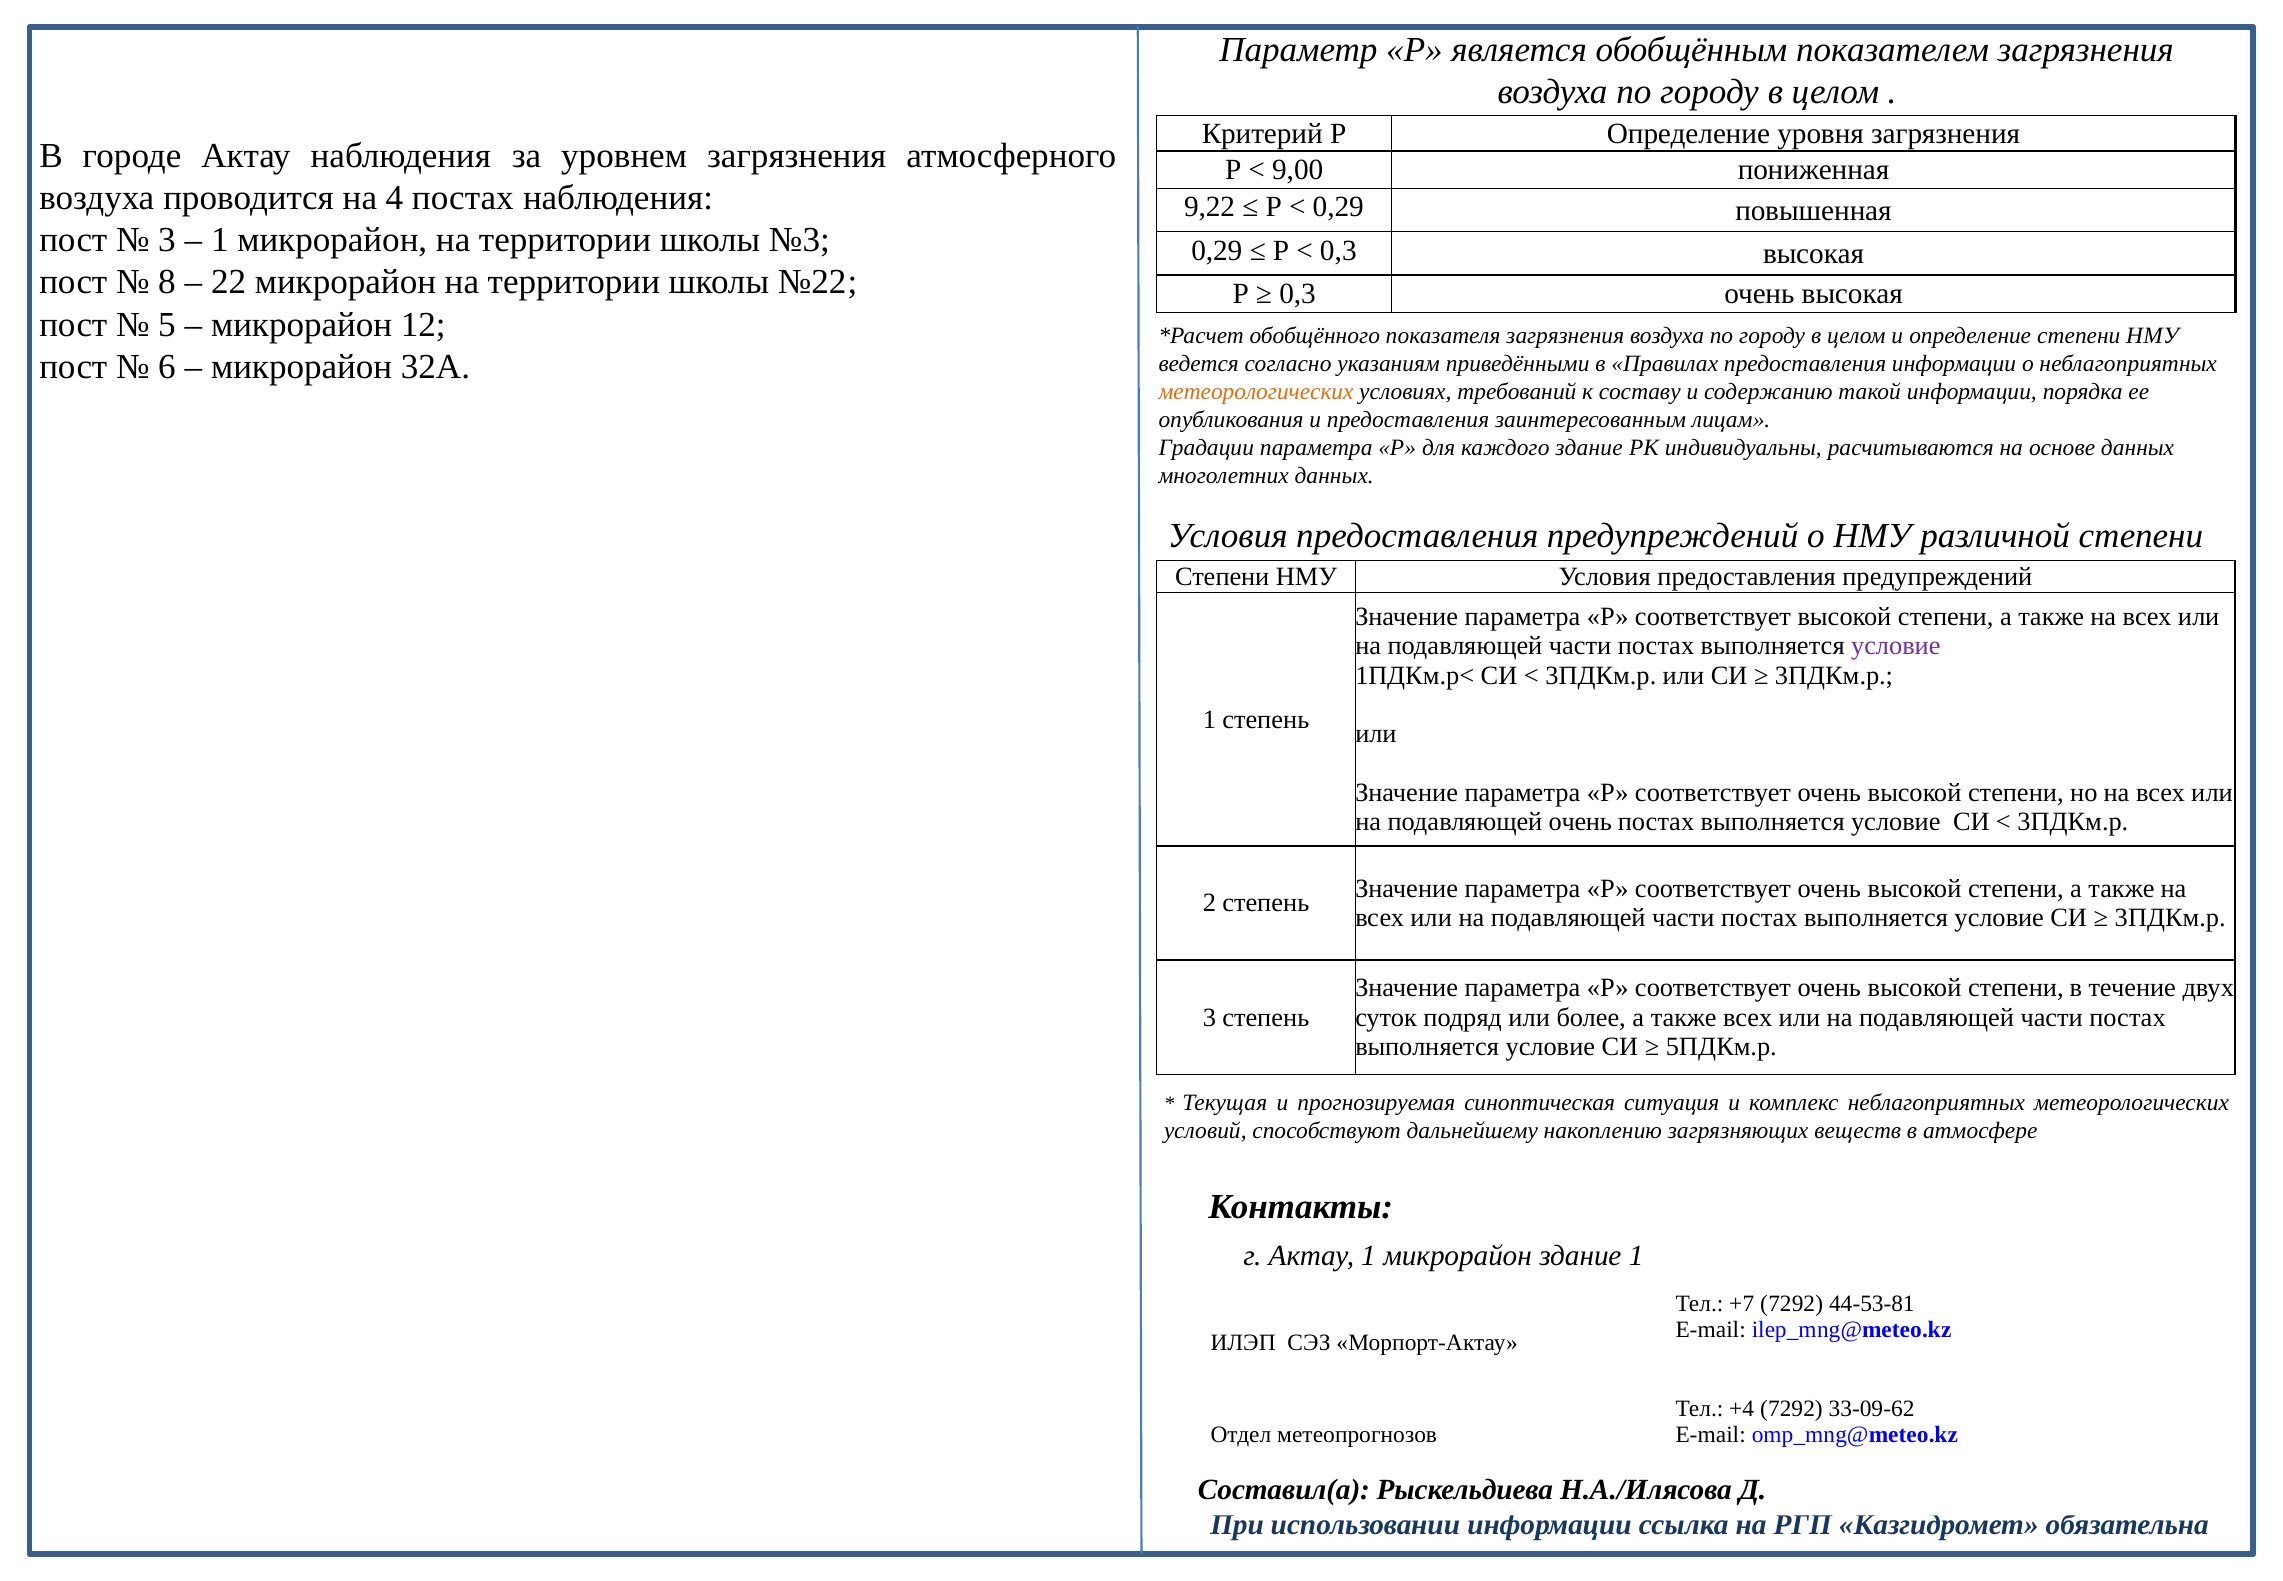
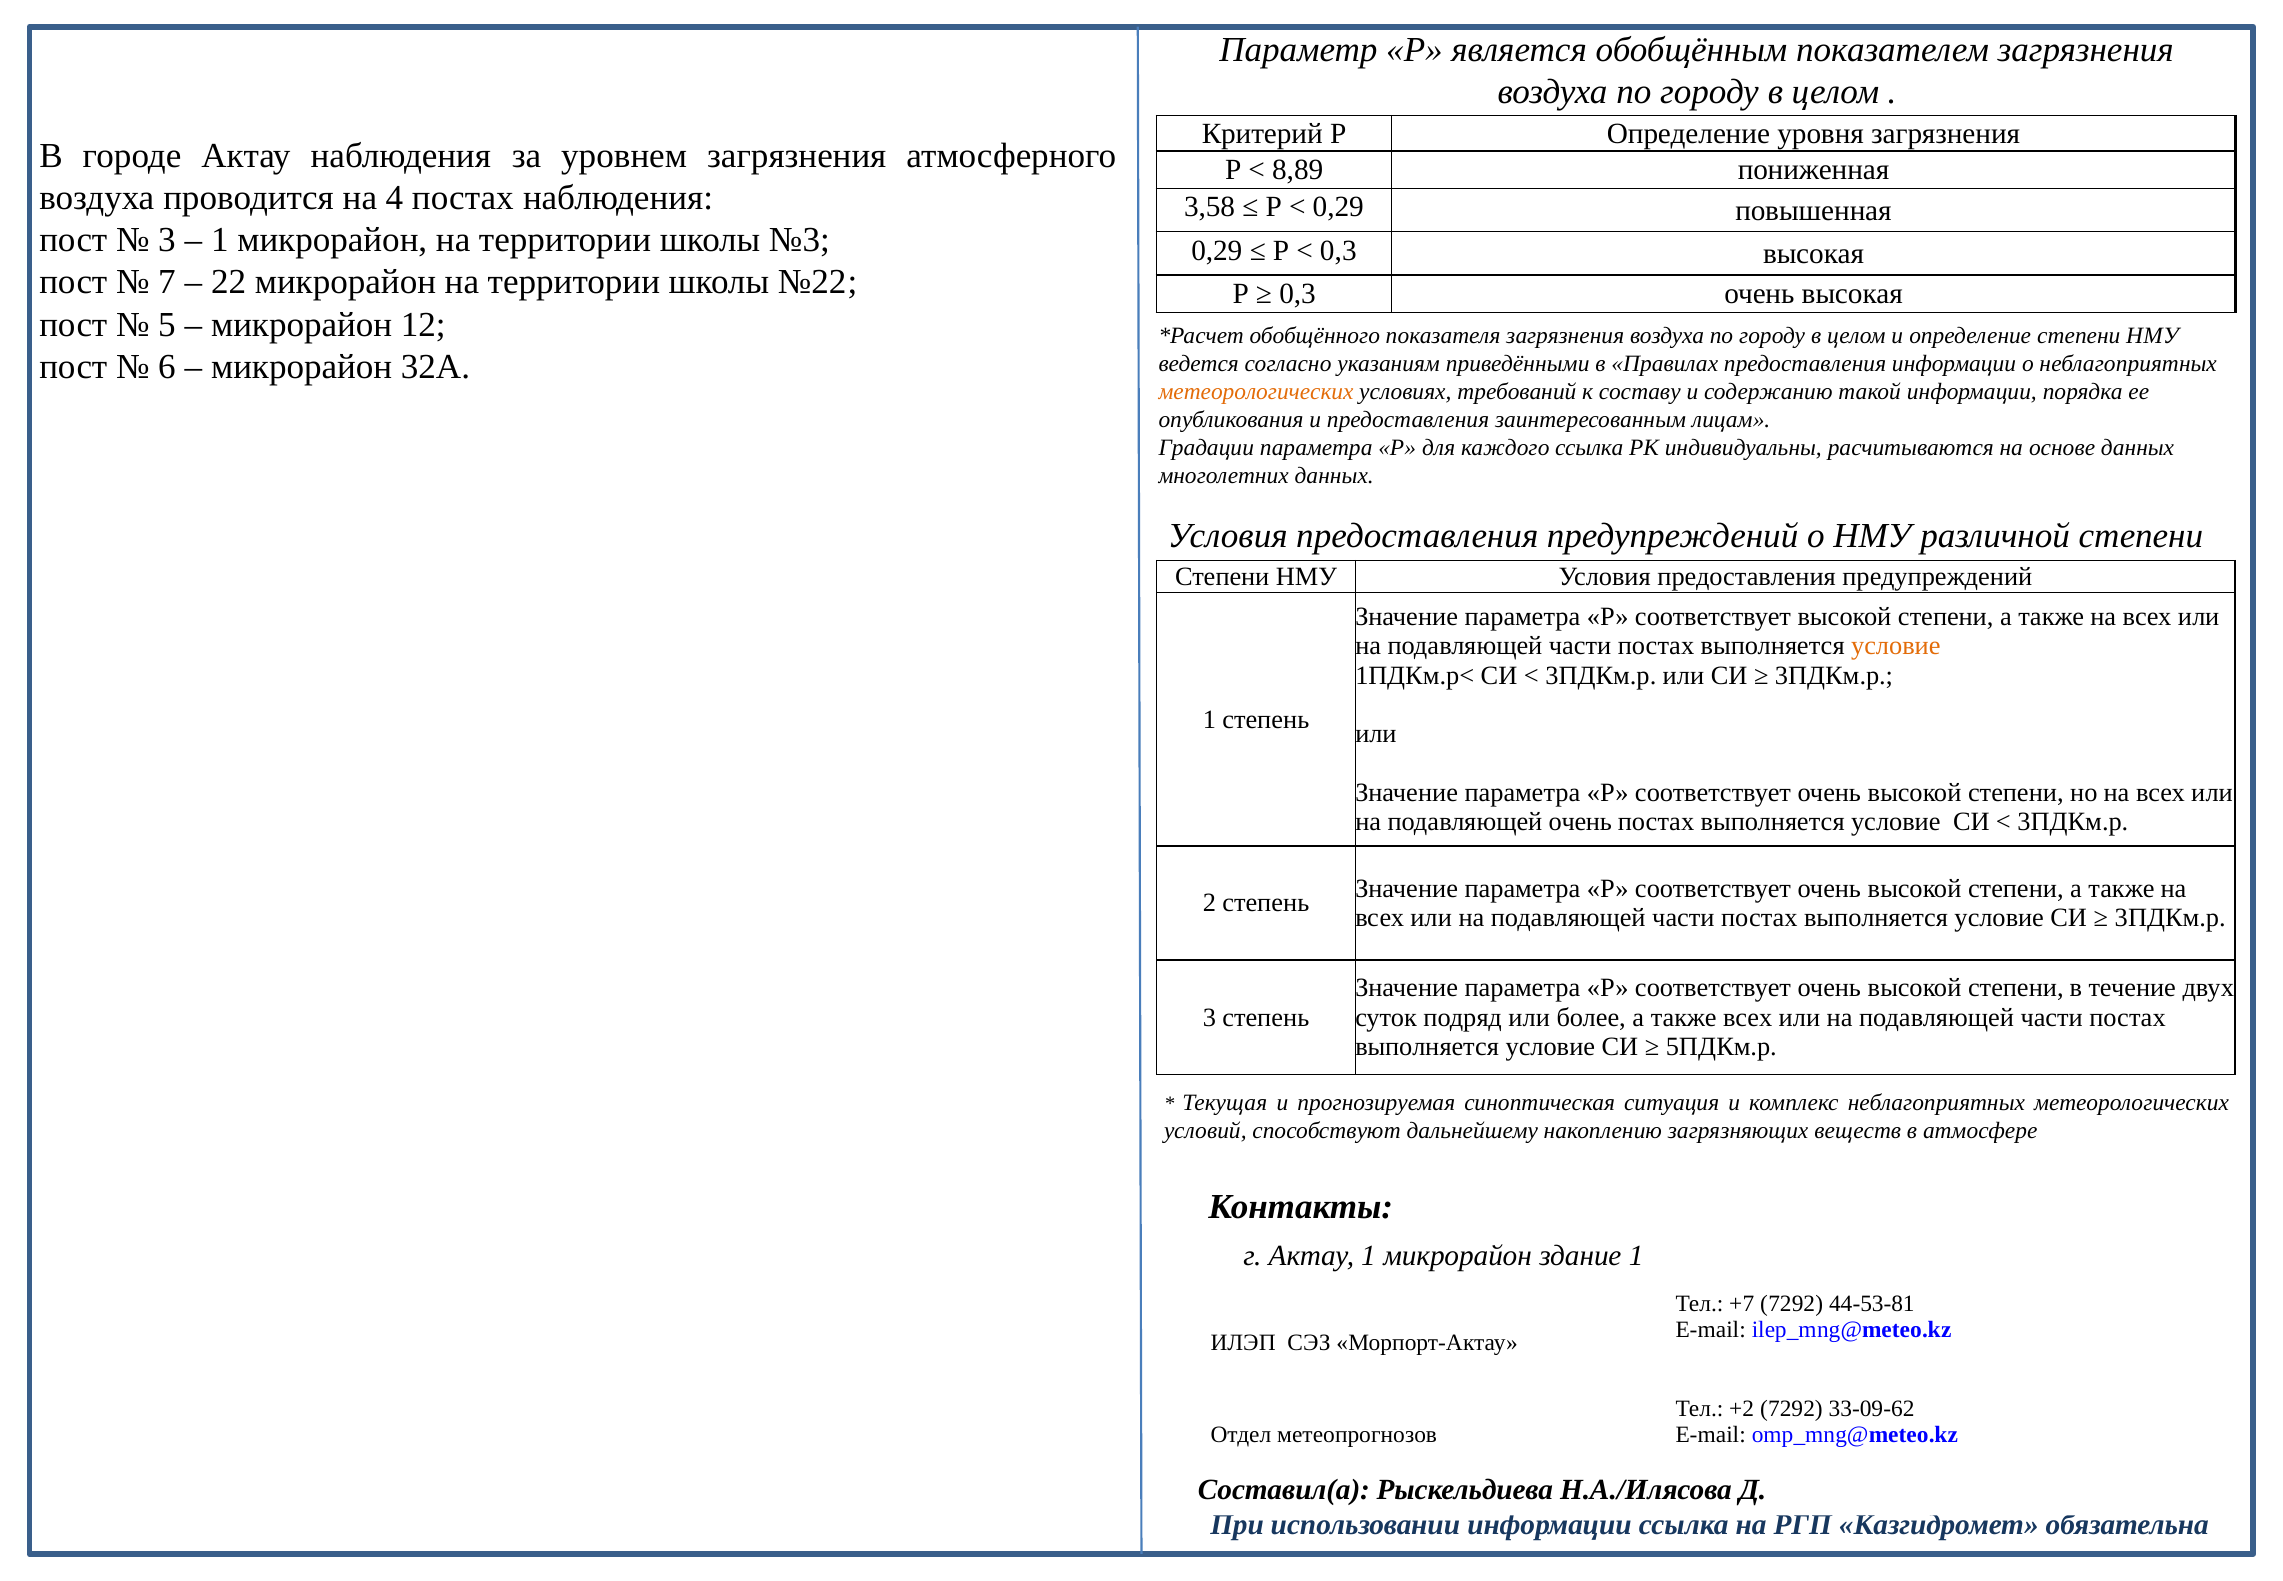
9,00: 9,00 -> 8,89 (1298, 169)
9,22: 9,22 -> 3,58 (1210, 207)
8: 8 -> 7 (167, 282)
каждого здание: здание -> ссылка (1589, 448)
условие colour: purple -> orange (1896, 646)
+4: +4 -> +2 (1742, 1409)
